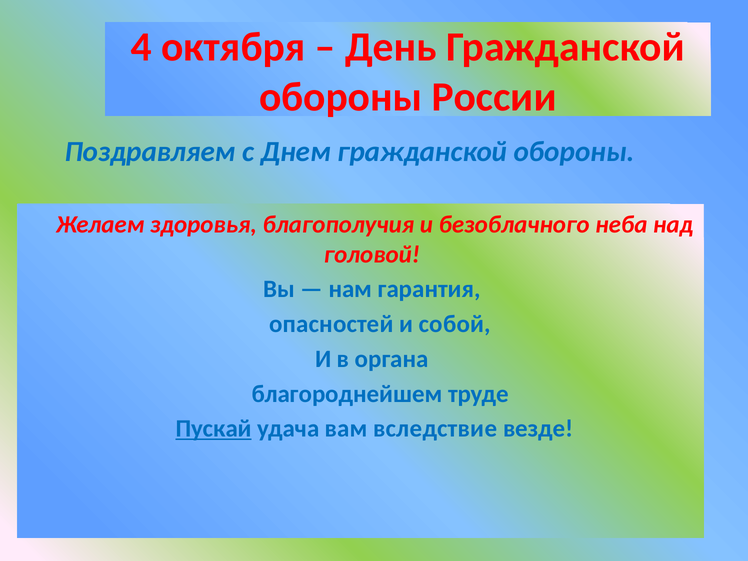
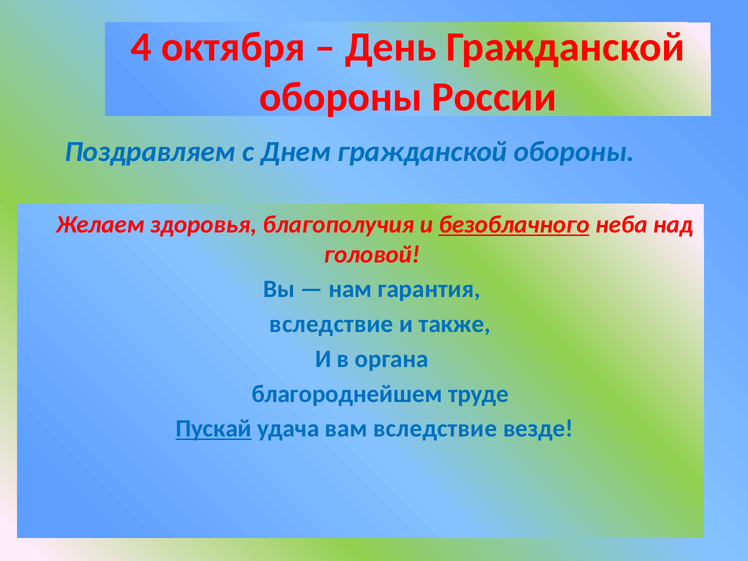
безоблачного underline: none -> present (514, 224)
опасностей: опасностей -> вследствие (331, 324)
собой: собой -> также (455, 324)
